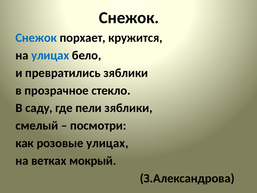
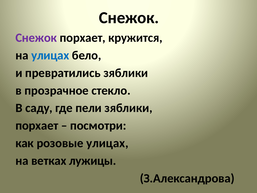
Снежок colour: blue -> purple (36, 38)
смелый: смелый -> порхает (37, 125)
мокрый: мокрый -> лужицы (93, 161)
